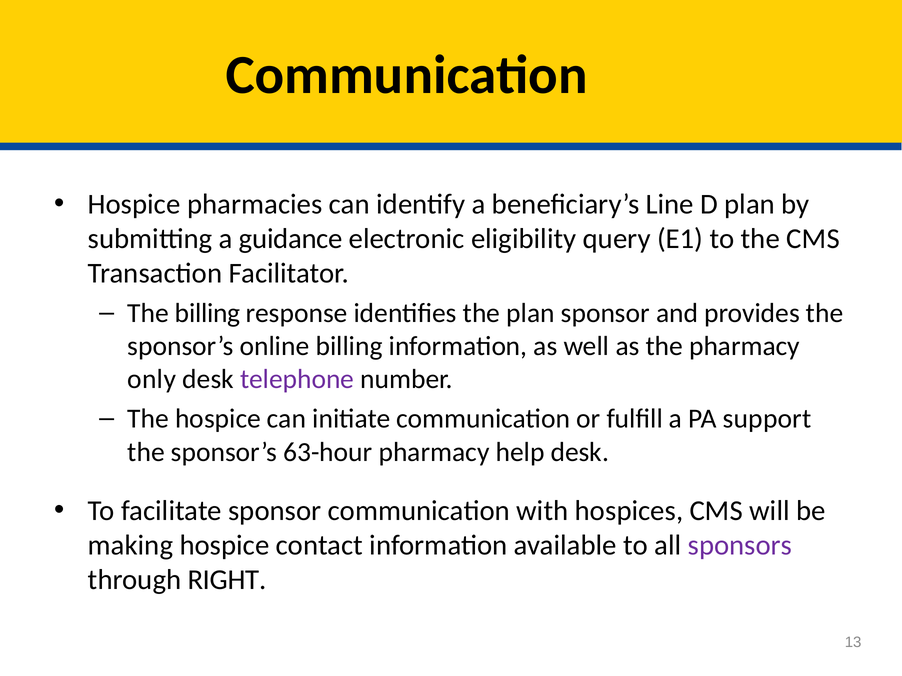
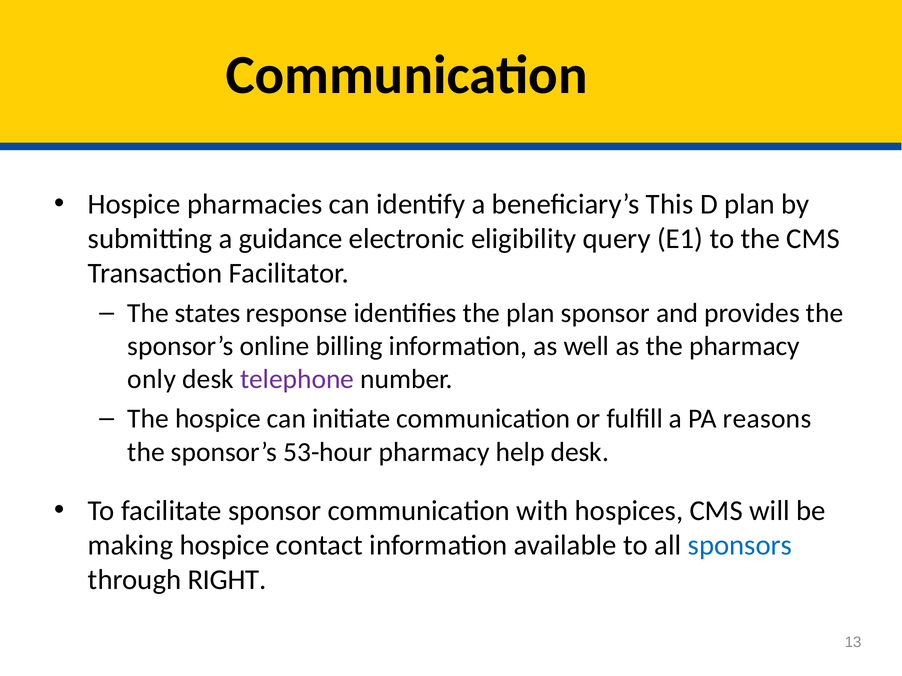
Line: Line -> This (670, 204)
The billing: billing -> states (208, 314)
support: support -> reasons (767, 419)
63-hour: 63-hour -> 53-hour (328, 452)
sponsors colour: purple -> blue (740, 546)
